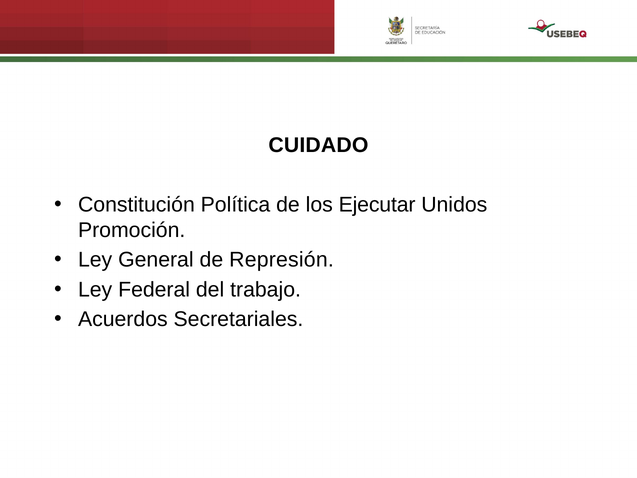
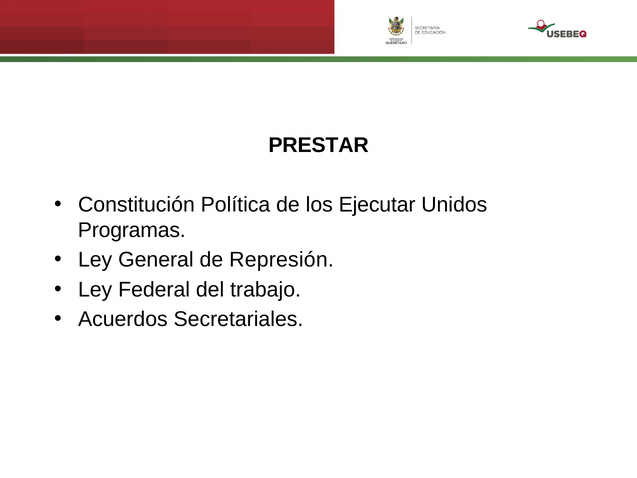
CUIDADO: CUIDADO -> PRESTAR (319, 145)
Promoción: Promoción -> Programas (132, 230)
